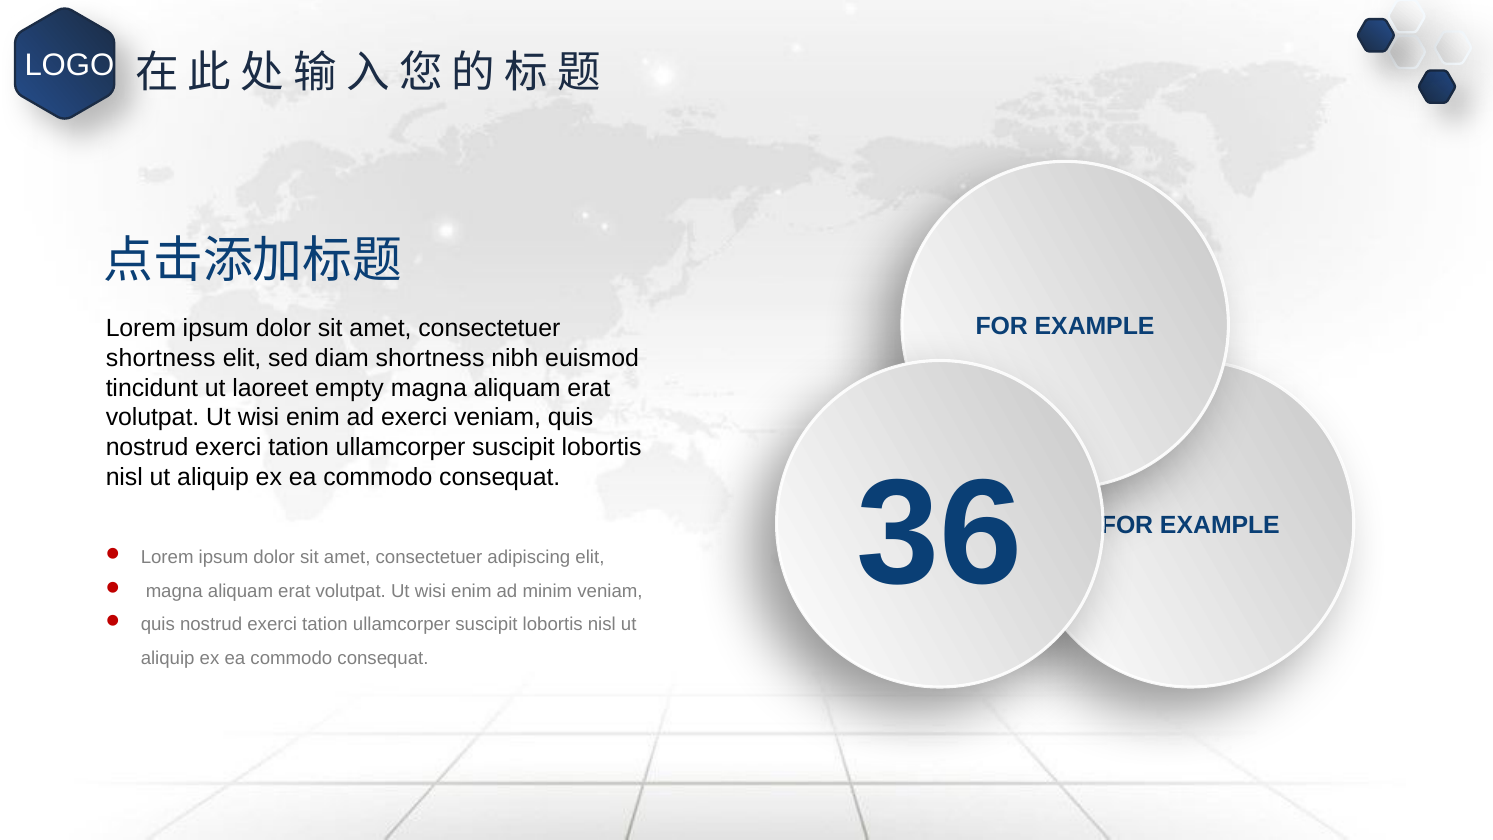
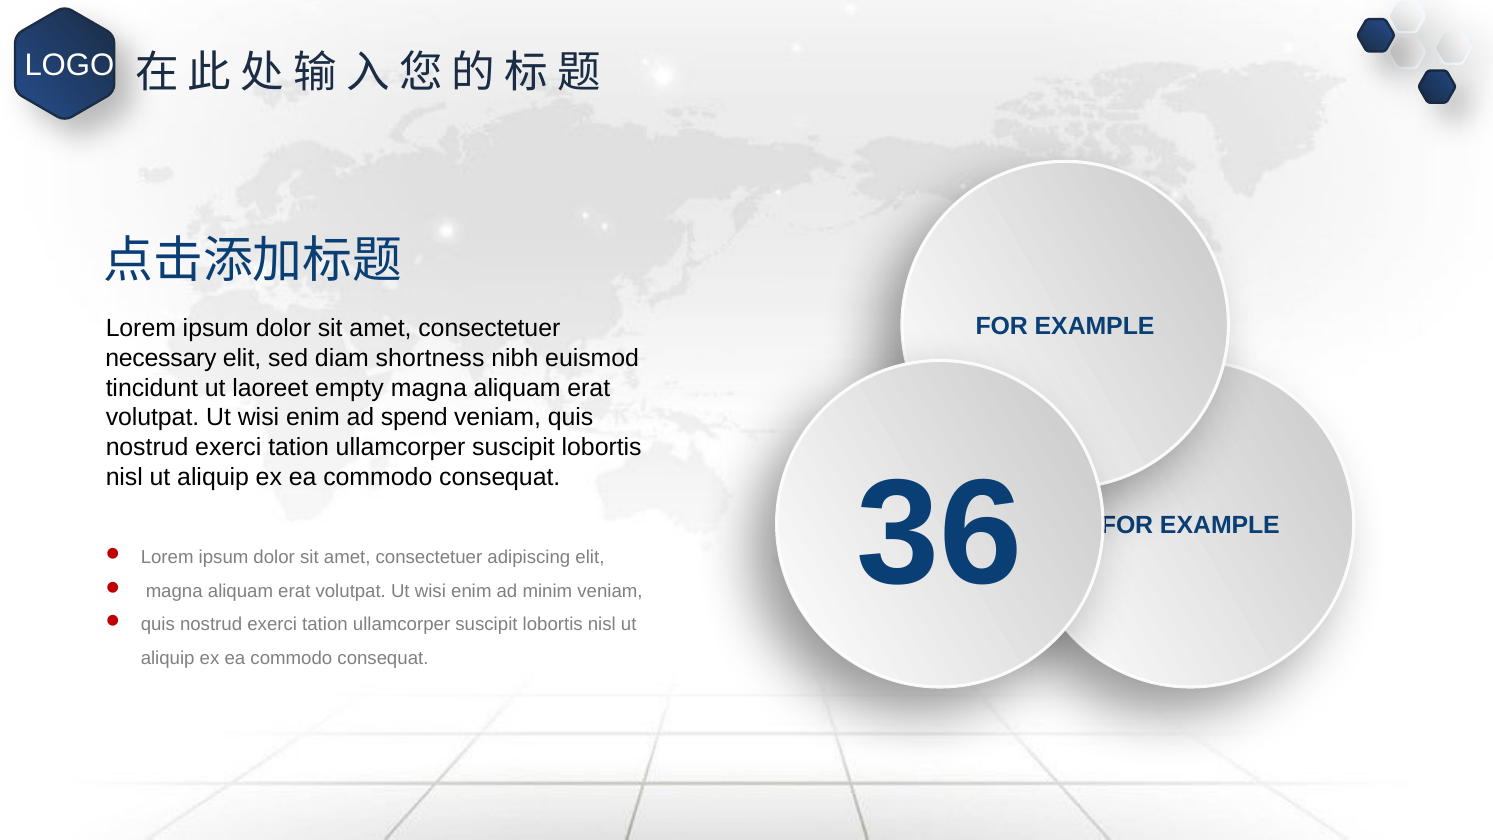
shortness: shortness -> necessary (161, 358)
ad exerci: exerci -> spend (414, 418)
